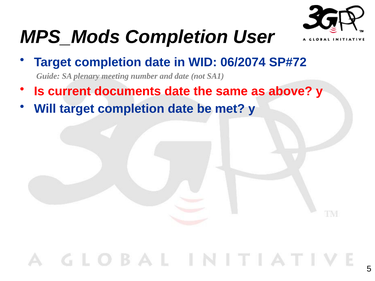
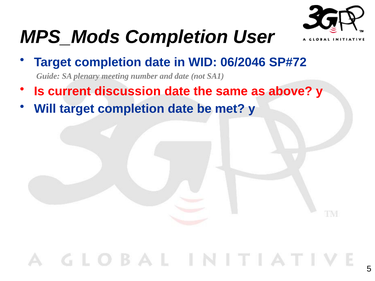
06/2074: 06/2074 -> 06/2046 (243, 62)
documents: documents -> discussion (128, 91)
